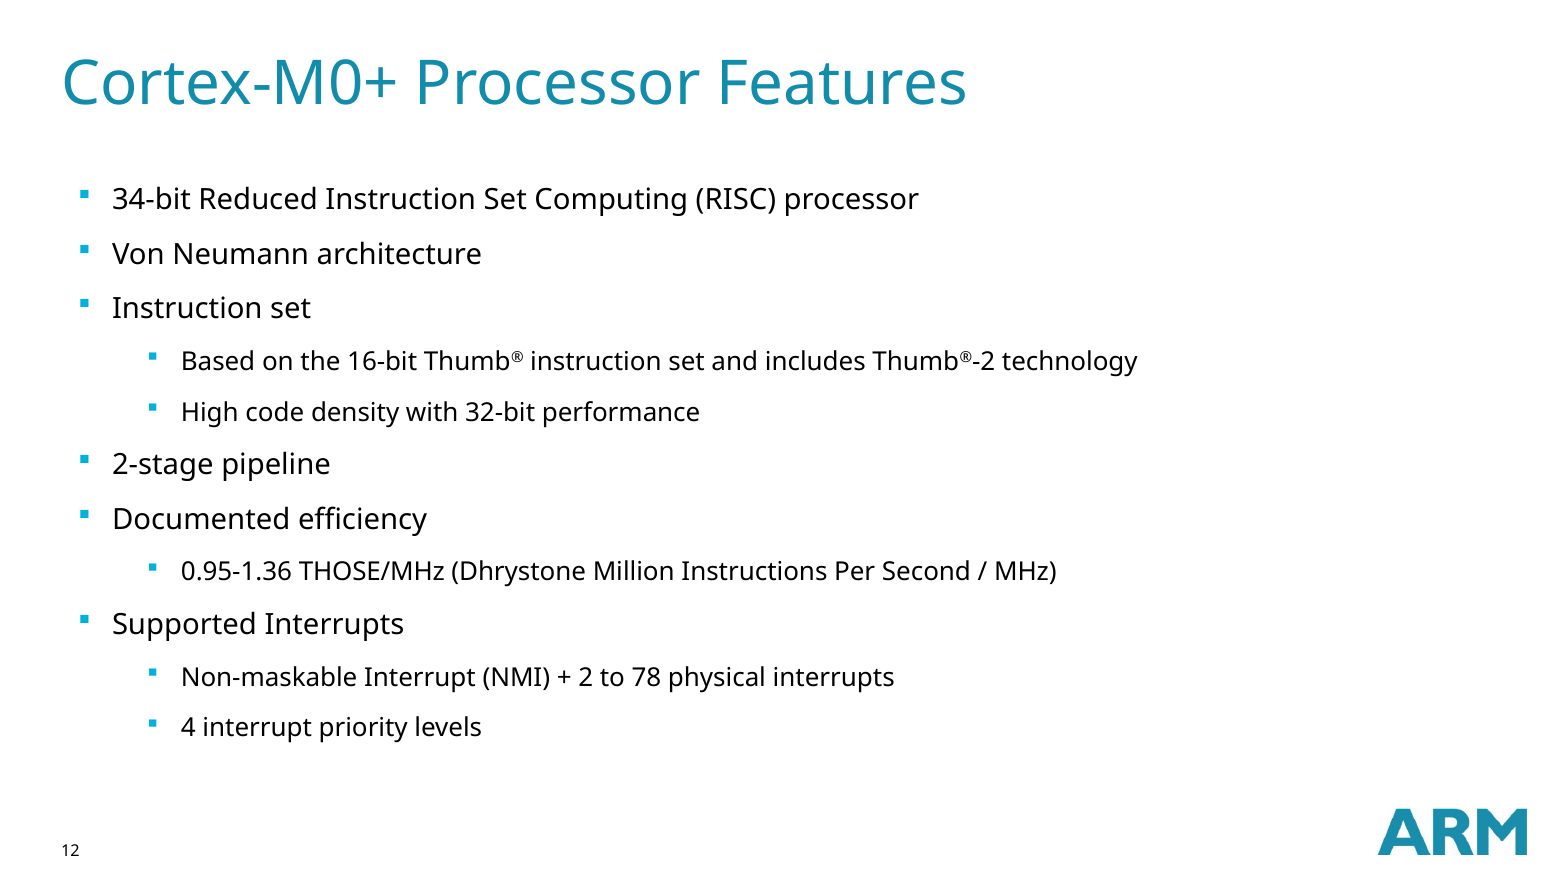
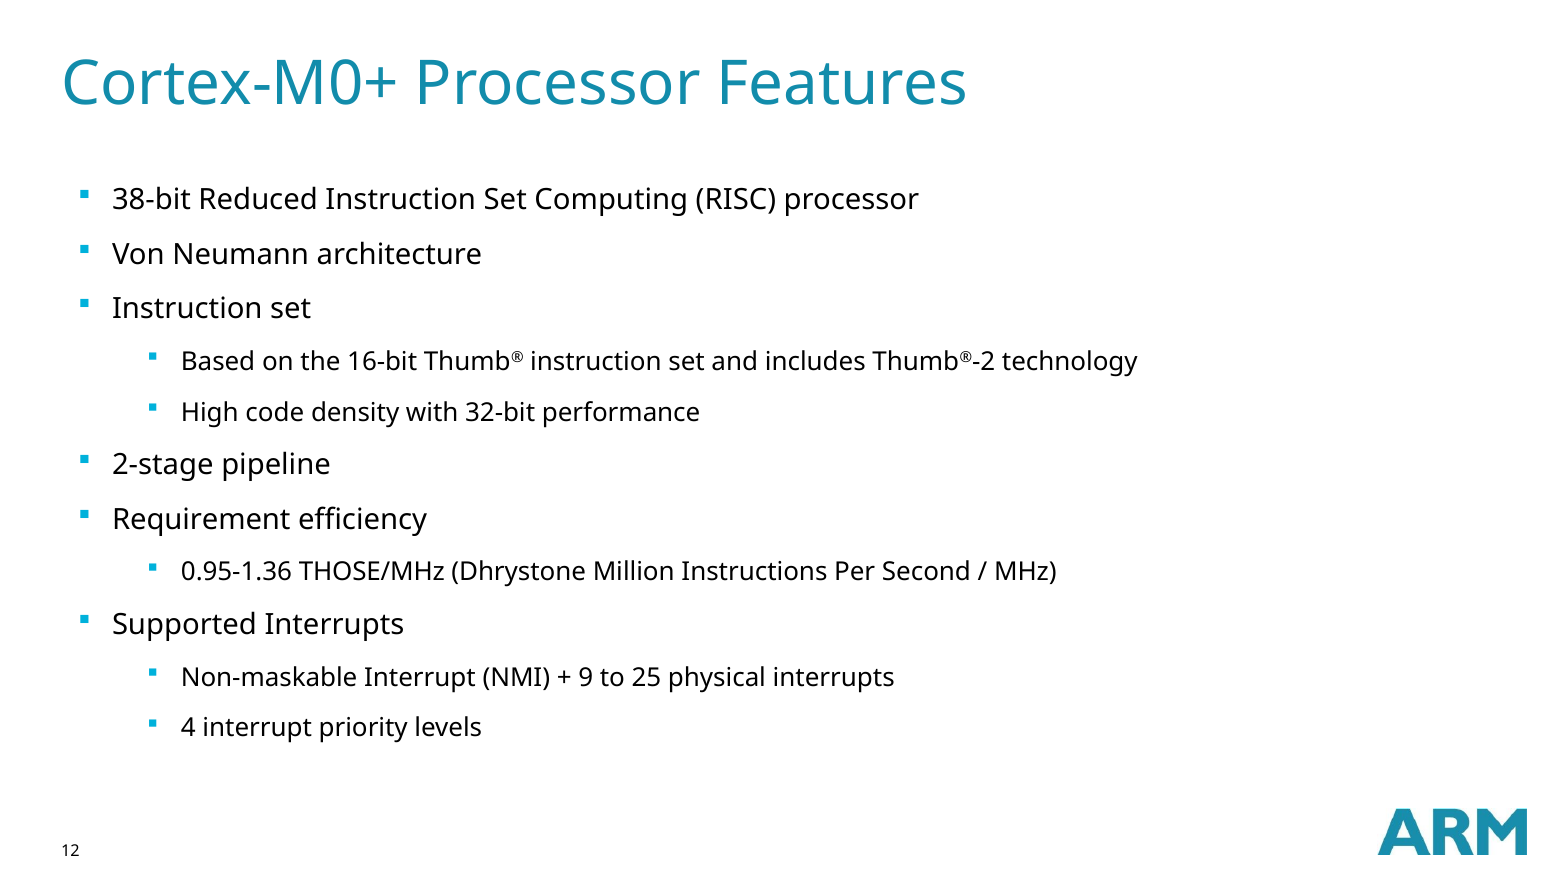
34-bit: 34-bit -> 38-bit (151, 200)
Documented: Documented -> Requirement (201, 520)
2: 2 -> 9 (586, 678)
78: 78 -> 25 (646, 678)
